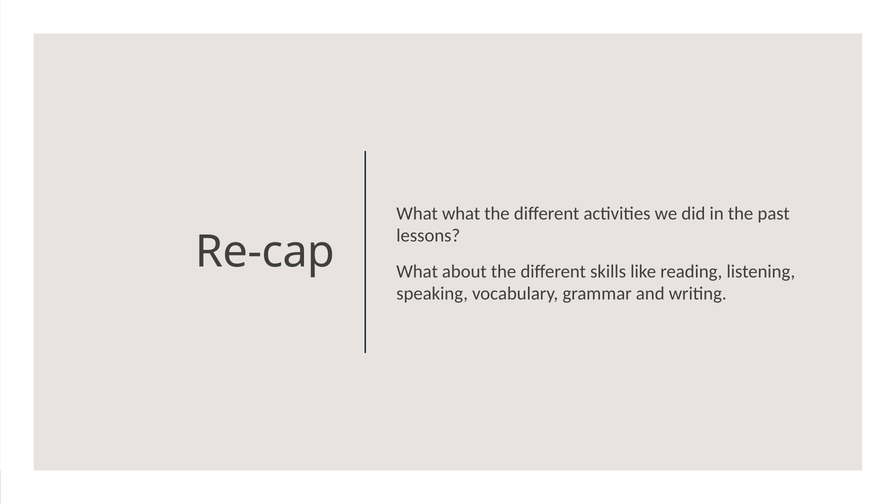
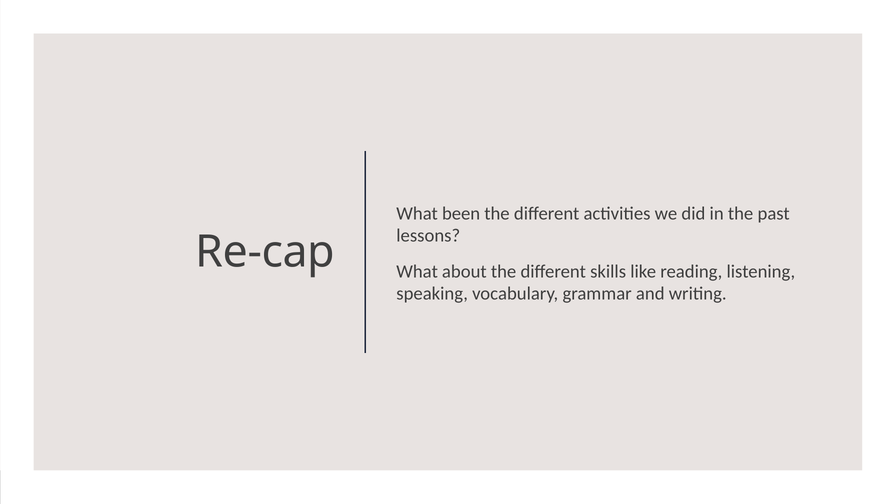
What what: what -> been (461, 213)
